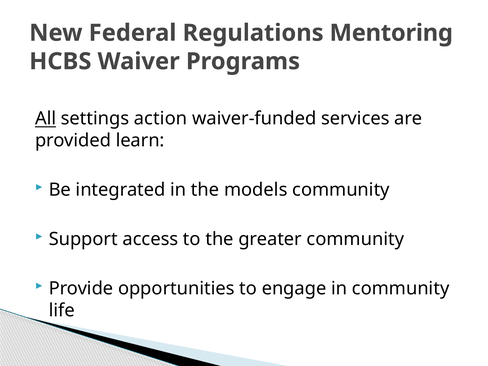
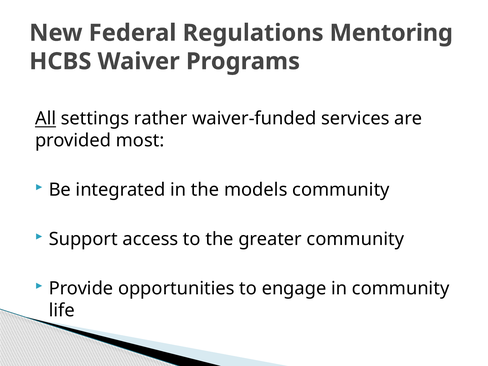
action: action -> rather (161, 118)
learn: learn -> most (140, 140)
